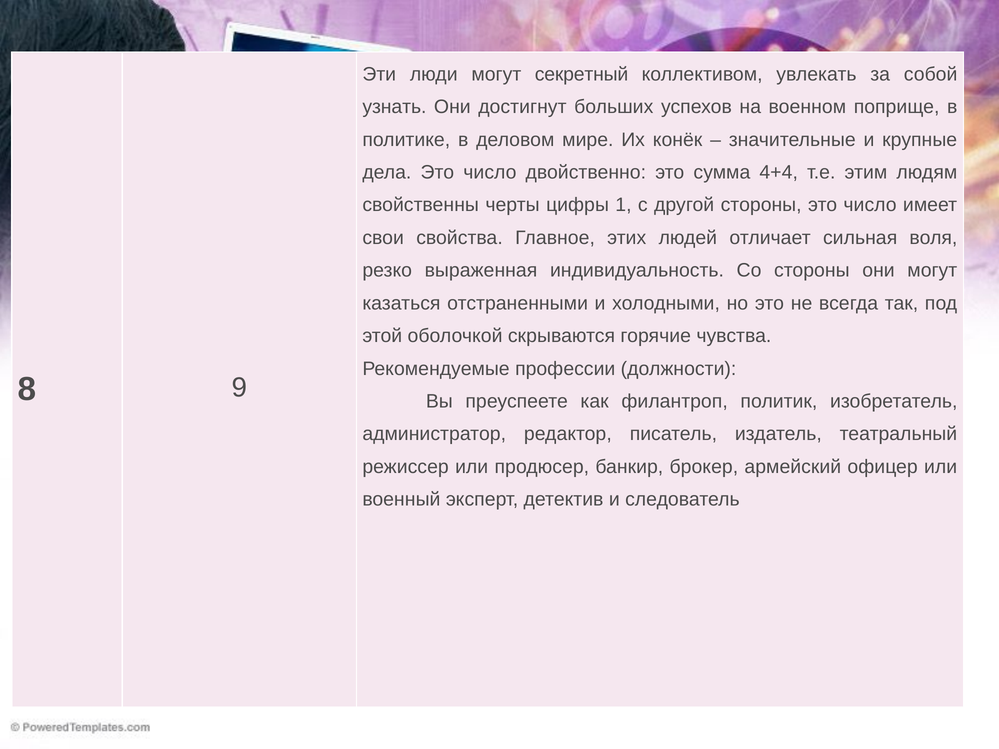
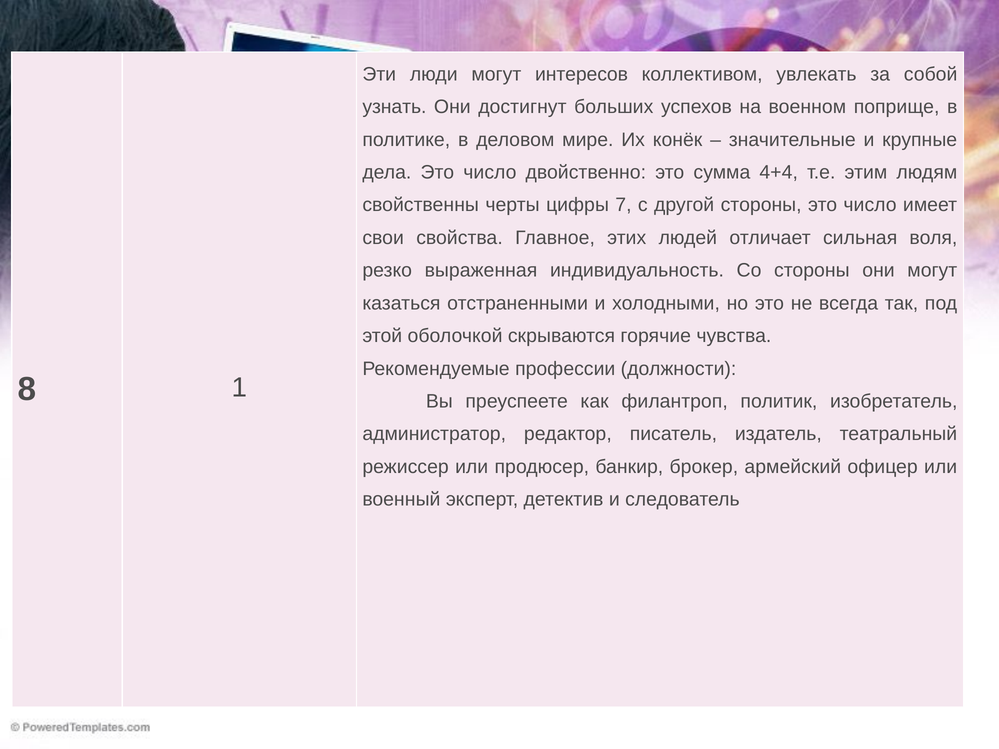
секретный: секретный -> интересов (581, 74)
1: 1 -> 7 (623, 205)
9: 9 -> 1 (239, 388)
